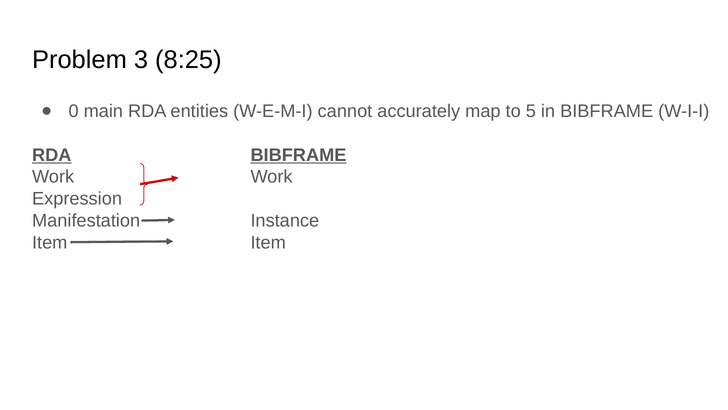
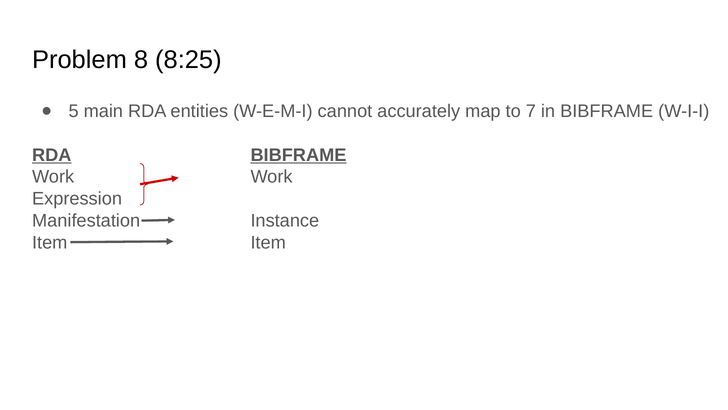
3: 3 -> 8 (141, 60)
0: 0 -> 5 (74, 111)
5: 5 -> 7 (531, 111)
